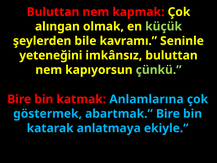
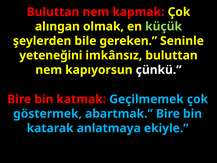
kavramı: kavramı -> gereken (128, 41)
çünkü colour: light green -> white (159, 70)
Anlamlarına: Anlamlarına -> Geçilmemek (147, 99)
